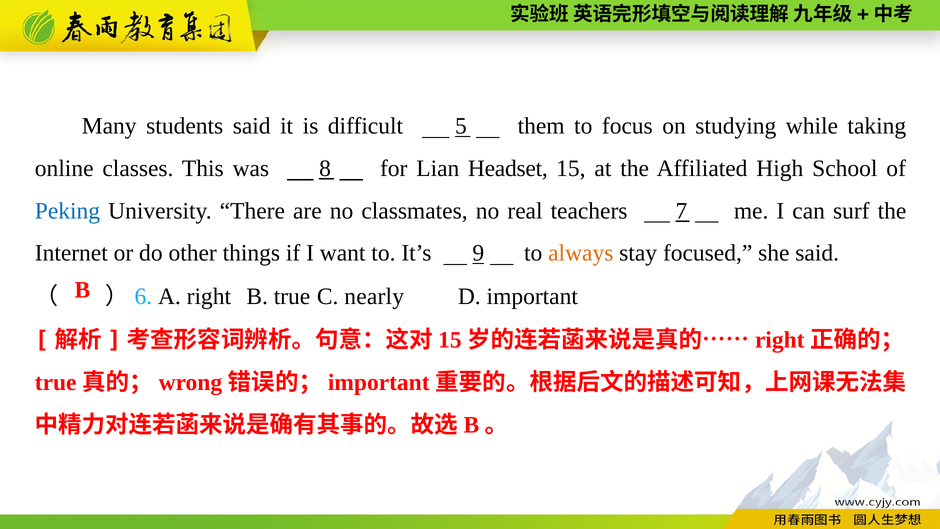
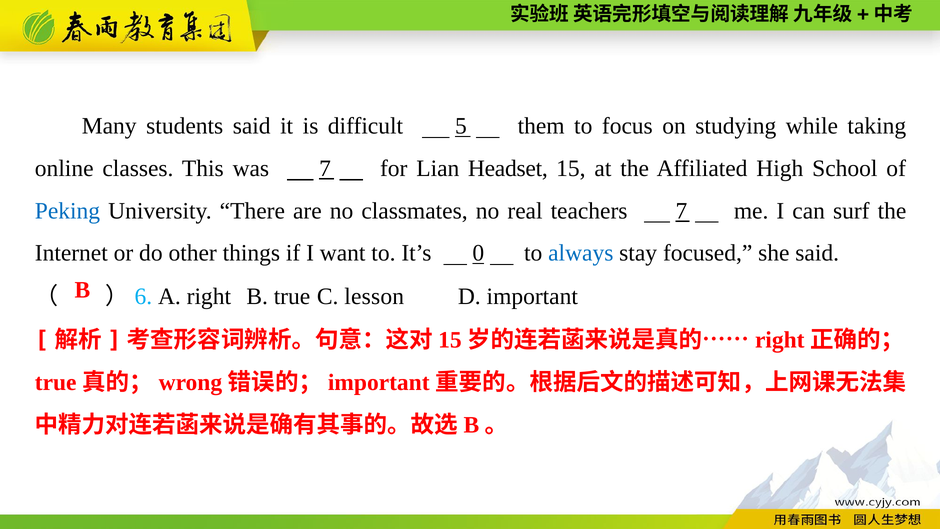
was 8: 8 -> 7 (325, 168)
9: 9 -> 0 (478, 253)
always colour: orange -> blue (581, 253)
nearly: nearly -> lesson (374, 296)
